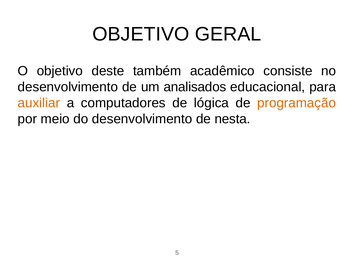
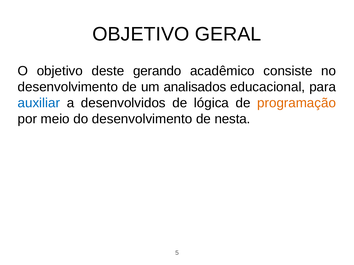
também: também -> gerando (157, 71)
auxiliar colour: orange -> blue (39, 103)
computadores: computadores -> desenvolvidos (123, 103)
